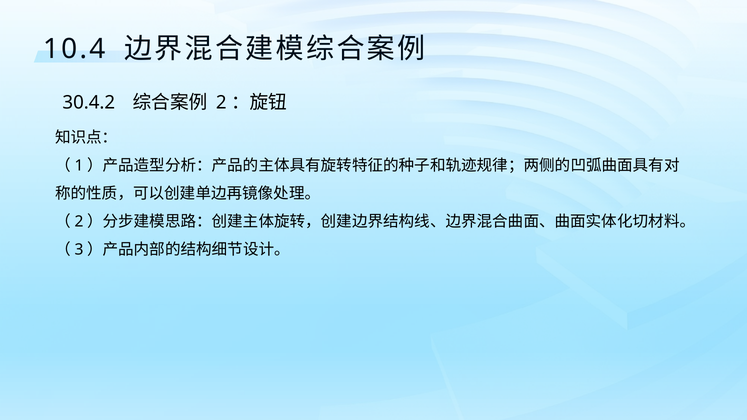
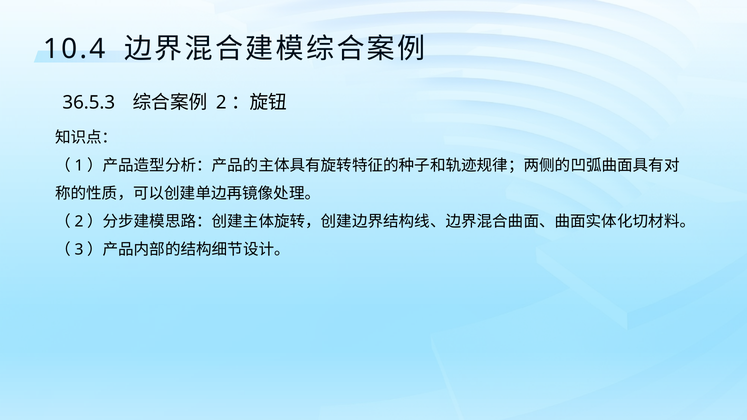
30.4.2: 30.4.2 -> 36.5.3 (89, 102)
